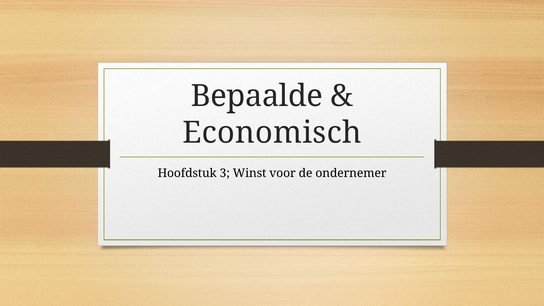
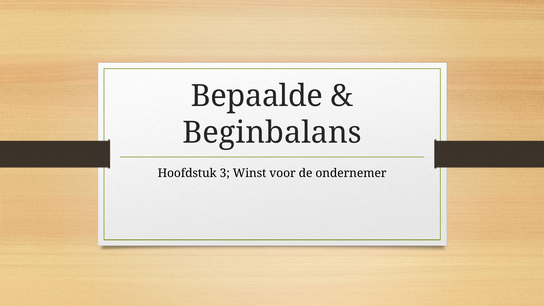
Economisch: Economisch -> Beginbalans (272, 133)
